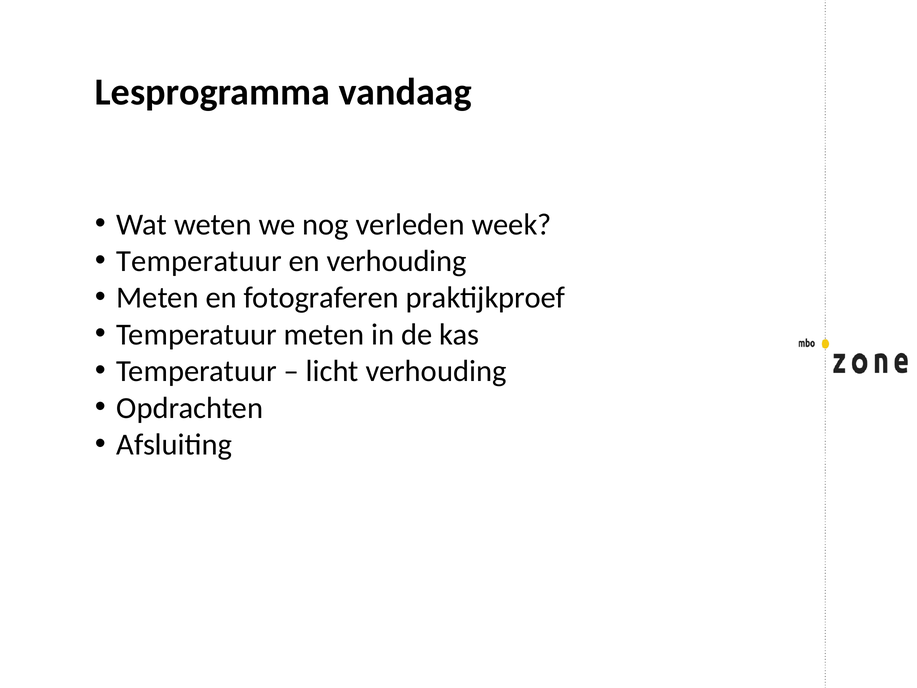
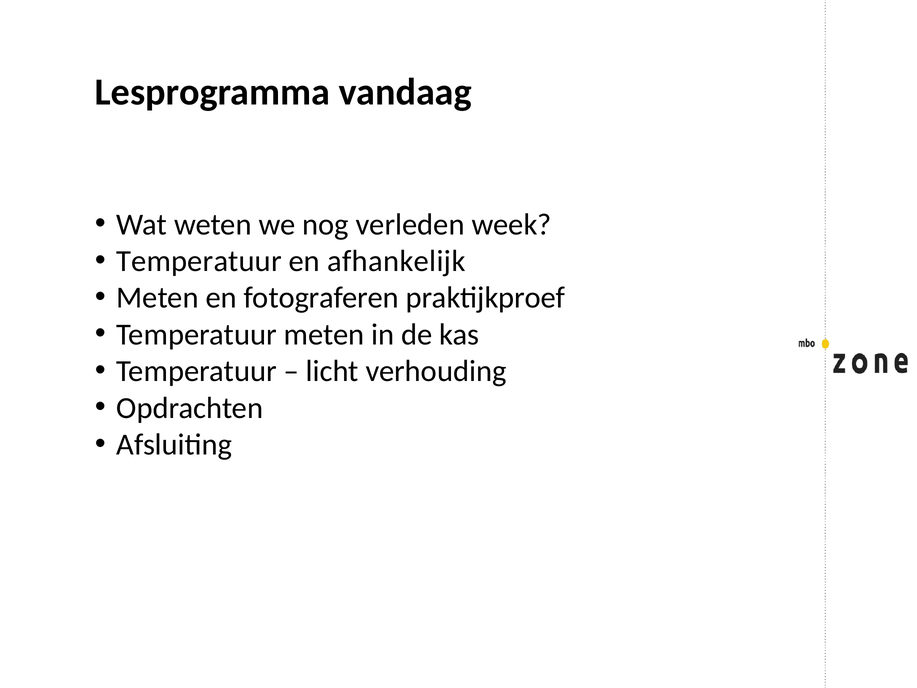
en verhouding: verhouding -> afhankelijk (396, 261)
